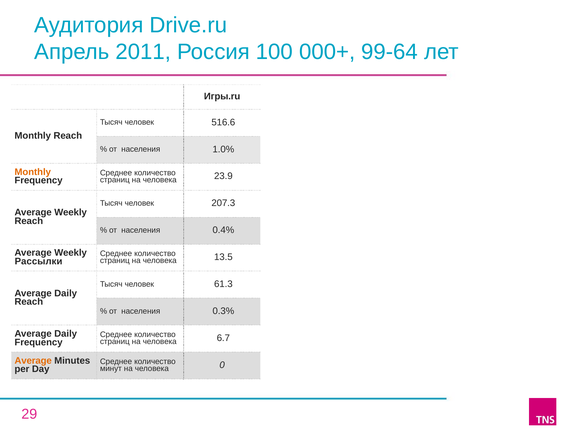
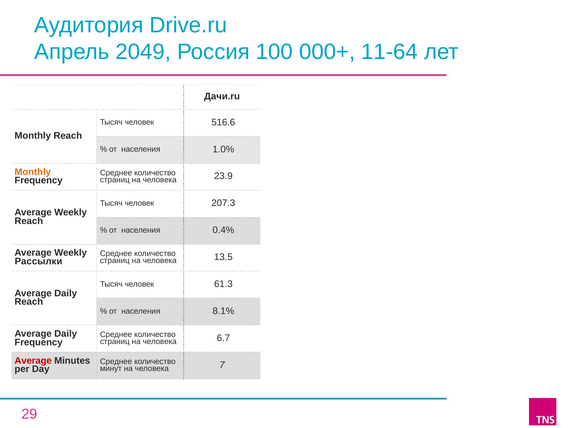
2011: 2011 -> 2049 (143, 52)
99-64: 99-64 -> 11-64 (390, 52)
Игры.ru: Игры.ru -> Дачи.ru (222, 96)
0.3%: 0.3% -> 8.1% (223, 311)
Average colour: orange -> red (33, 361)
0: 0 -> 7 (222, 365)
